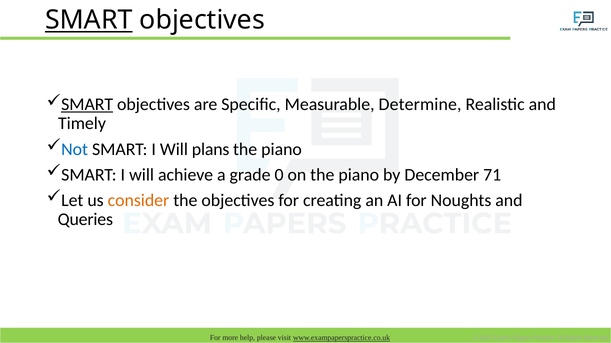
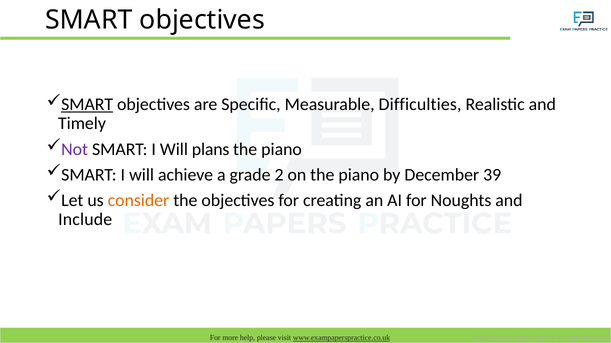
SMART underline: present -> none (89, 20)
Determine: Determine -> Difficulties (420, 105)
Not colour: blue -> purple (75, 149)
0: 0 -> 2 (279, 175)
71: 71 -> 39 (492, 175)
Queries: Queries -> Include (85, 220)
